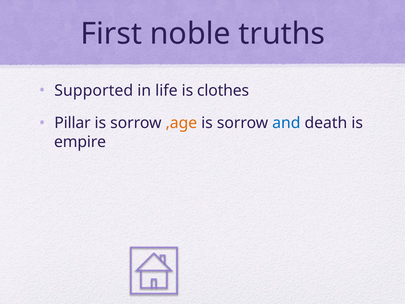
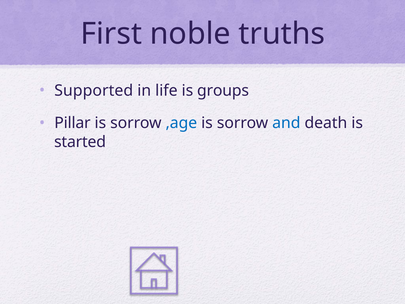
clothes: clothes -> groups (223, 91)
,age colour: orange -> blue (181, 123)
empire: empire -> started (80, 142)
